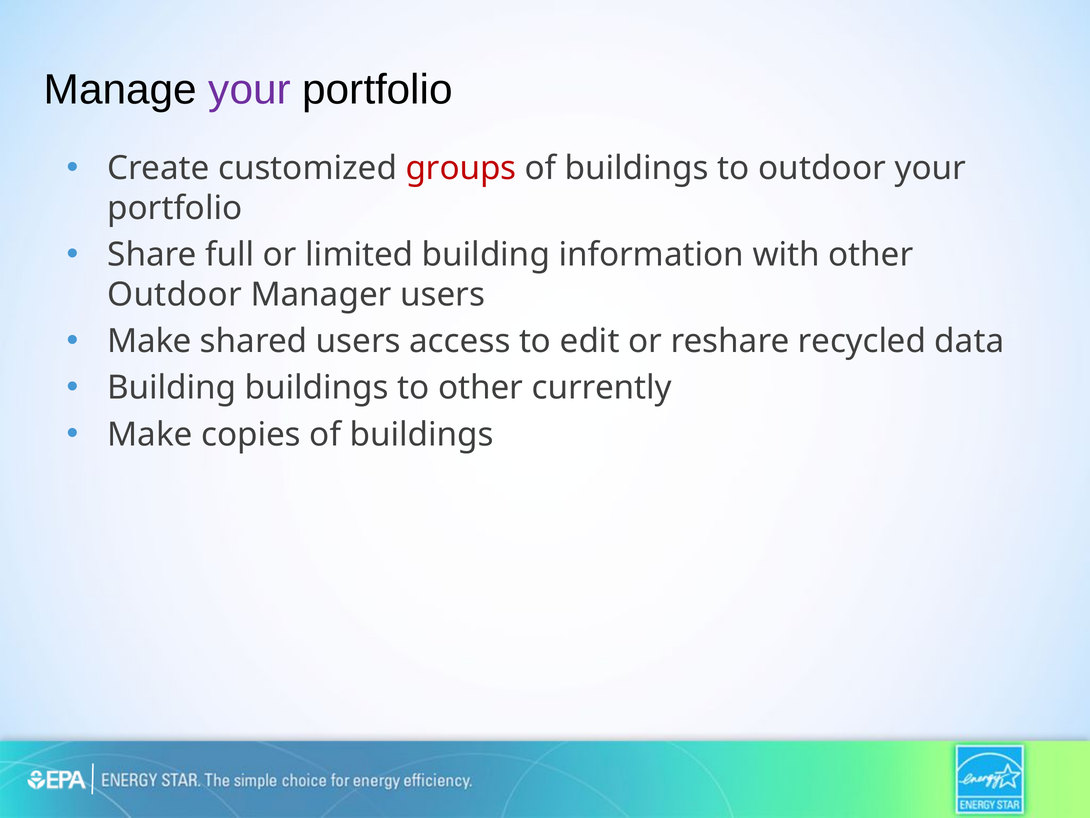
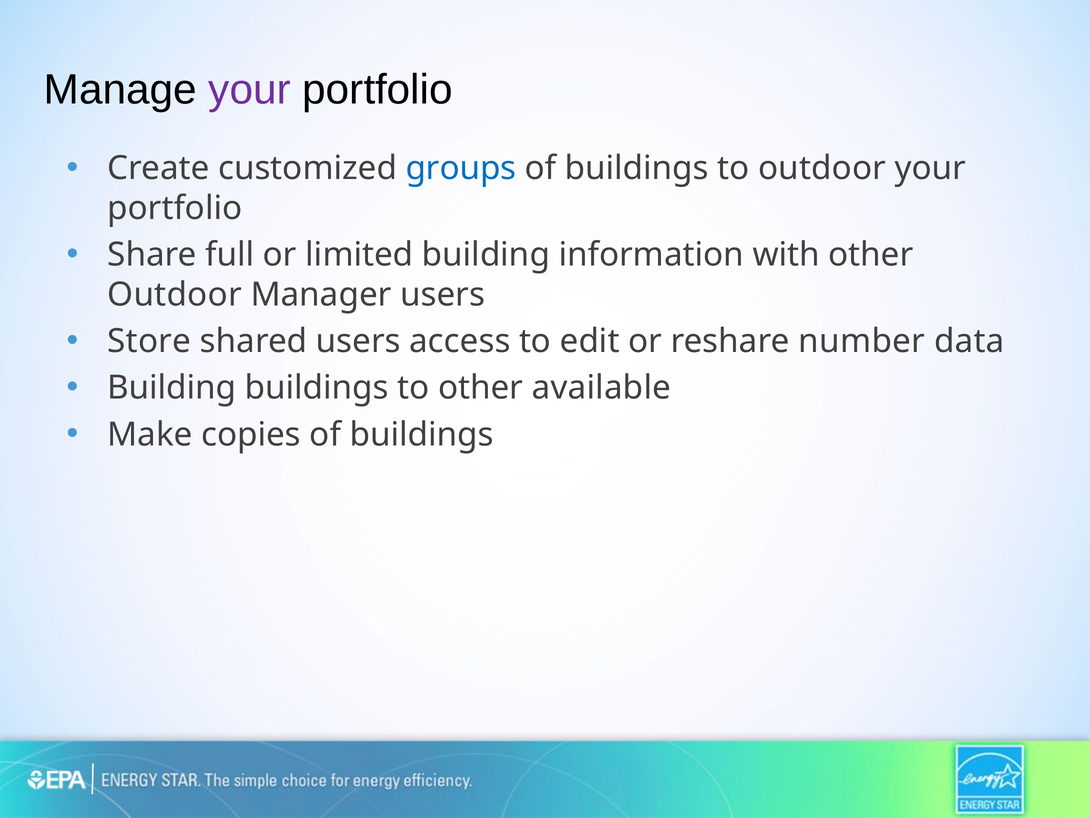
groups colour: red -> blue (461, 168)
Make: Make -> Store (149, 341)
recycled: recycled -> number (862, 341)
currently: currently -> available (601, 388)
